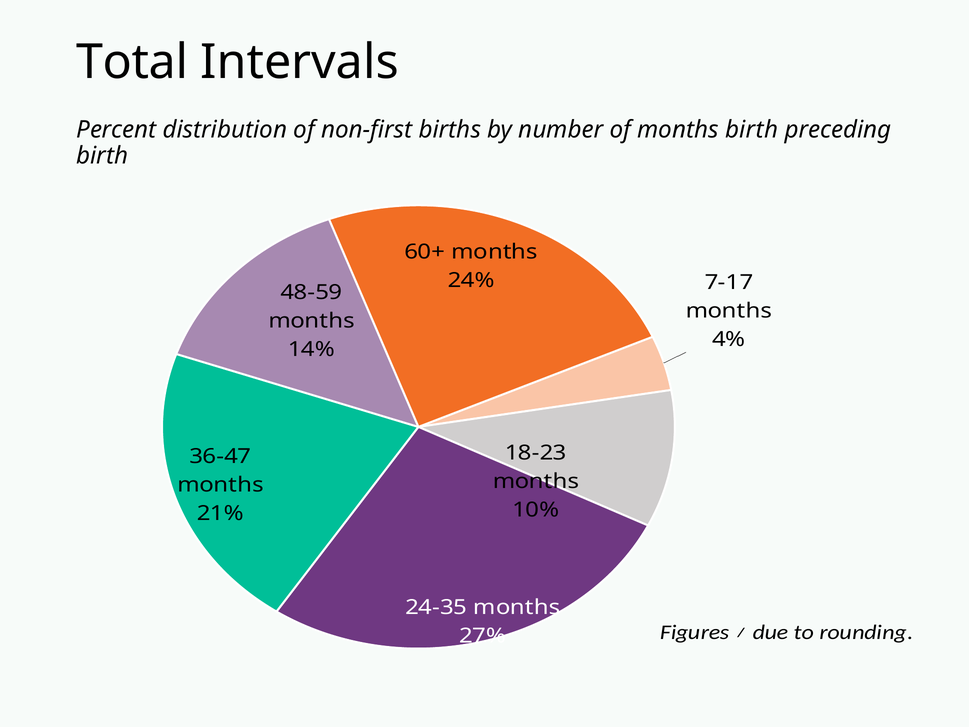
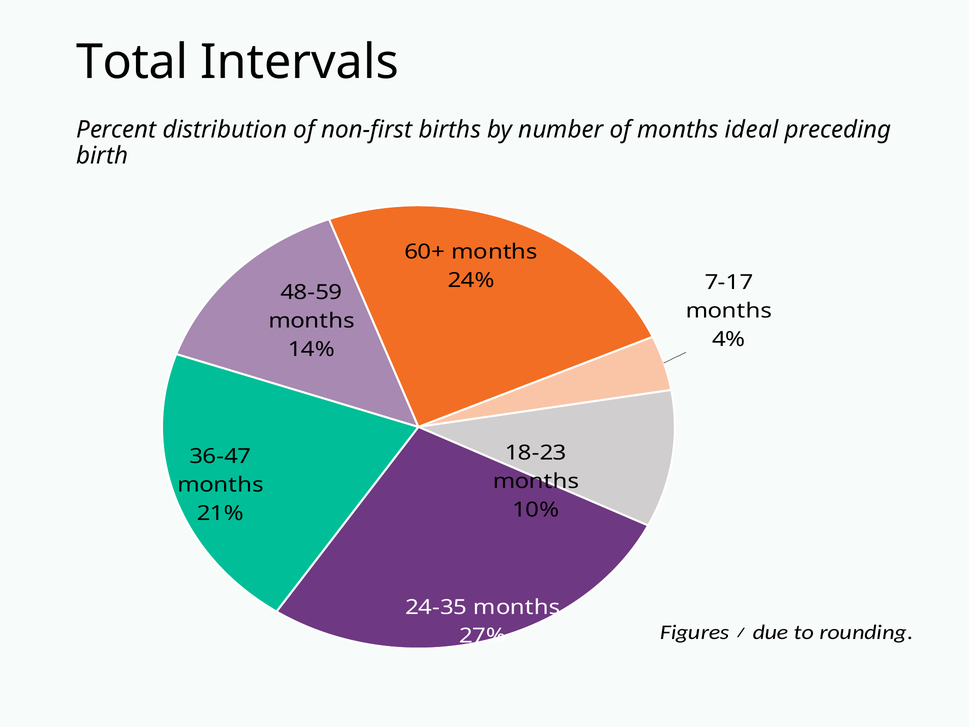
months birth: birth -> ideal (752, 130)
